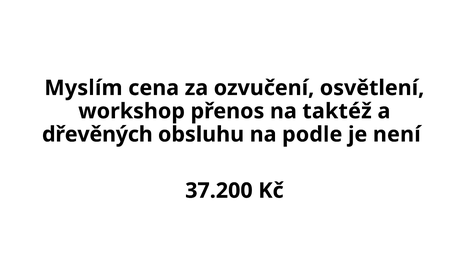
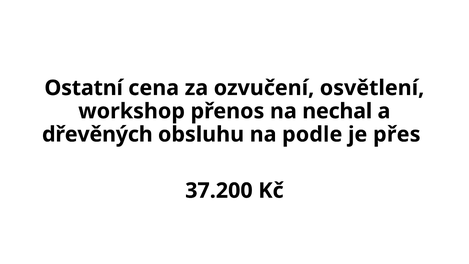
Myslím: Myslím -> Ostatní (84, 88)
taktéž: taktéž -> nechal (337, 111)
není: není -> přes (397, 134)
